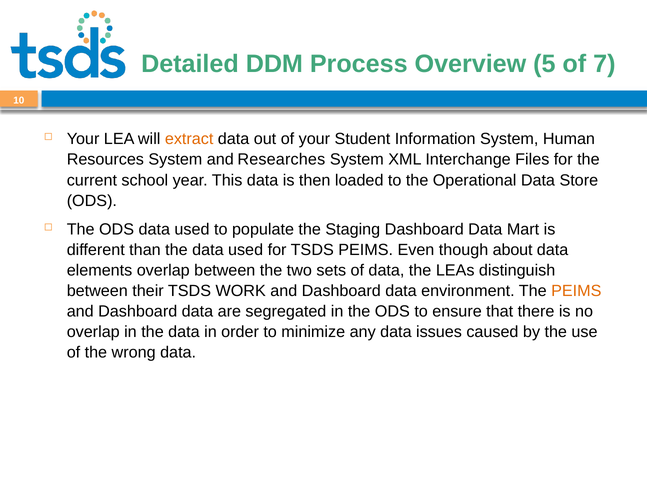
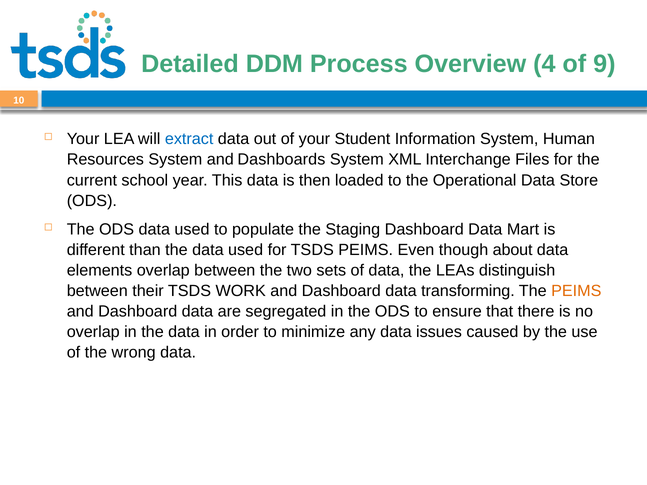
5: 5 -> 4 (544, 64)
7: 7 -> 9 (604, 64)
extract colour: orange -> blue (189, 139)
Researches: Researches -> Dashboards (281, 160)
environment: environment -> transforming (468, 291)
